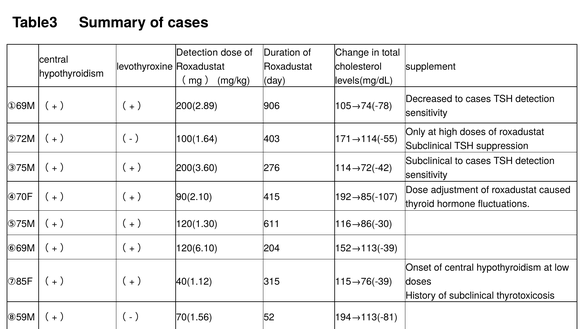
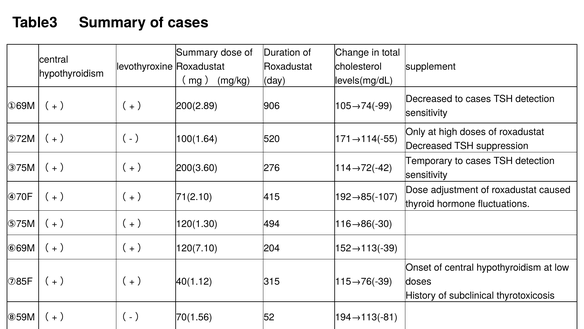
Detection: Detection -> Summary (197, 53)
105→74(-78: 105→74(-78 -> 105→74(-99 (364, 106)
403: 403 -> 520 (272, 139)
Subclinical: Subclinical -> Decreased (429, 146)
Subclinical: Subclinical -> Temporary (429, 161)
90(2.10: 90(2.10 -> 71(2.10 (194, 197)
611: 611 -> 494 (272, 224)
120(6.10: 120(6.10 -> 120(7.10 (197, 248)
